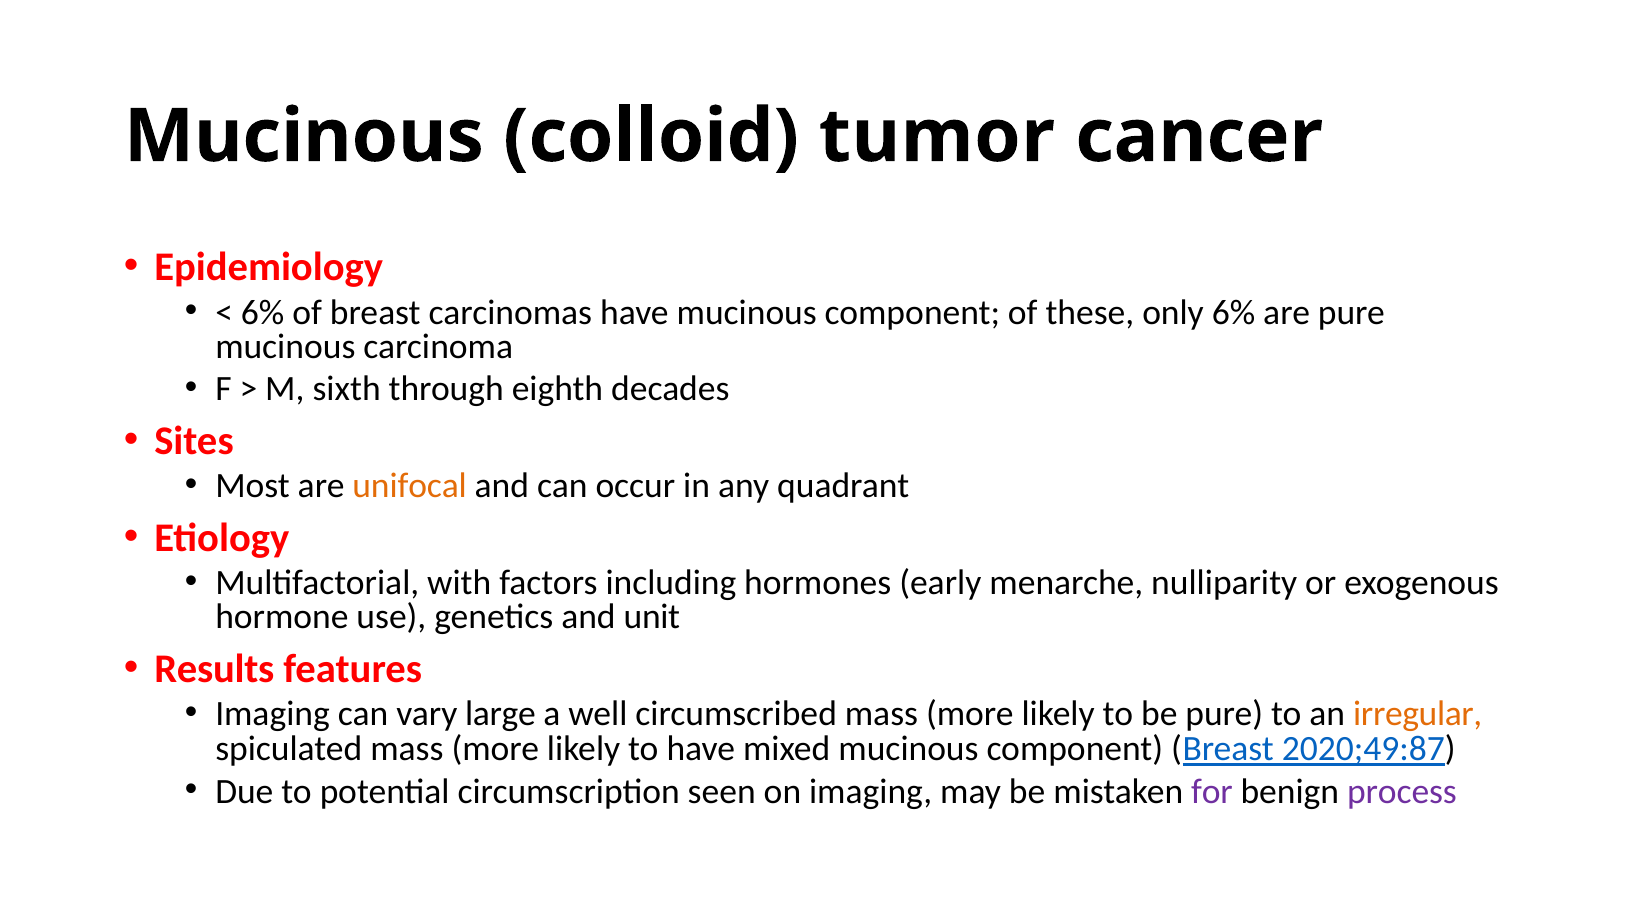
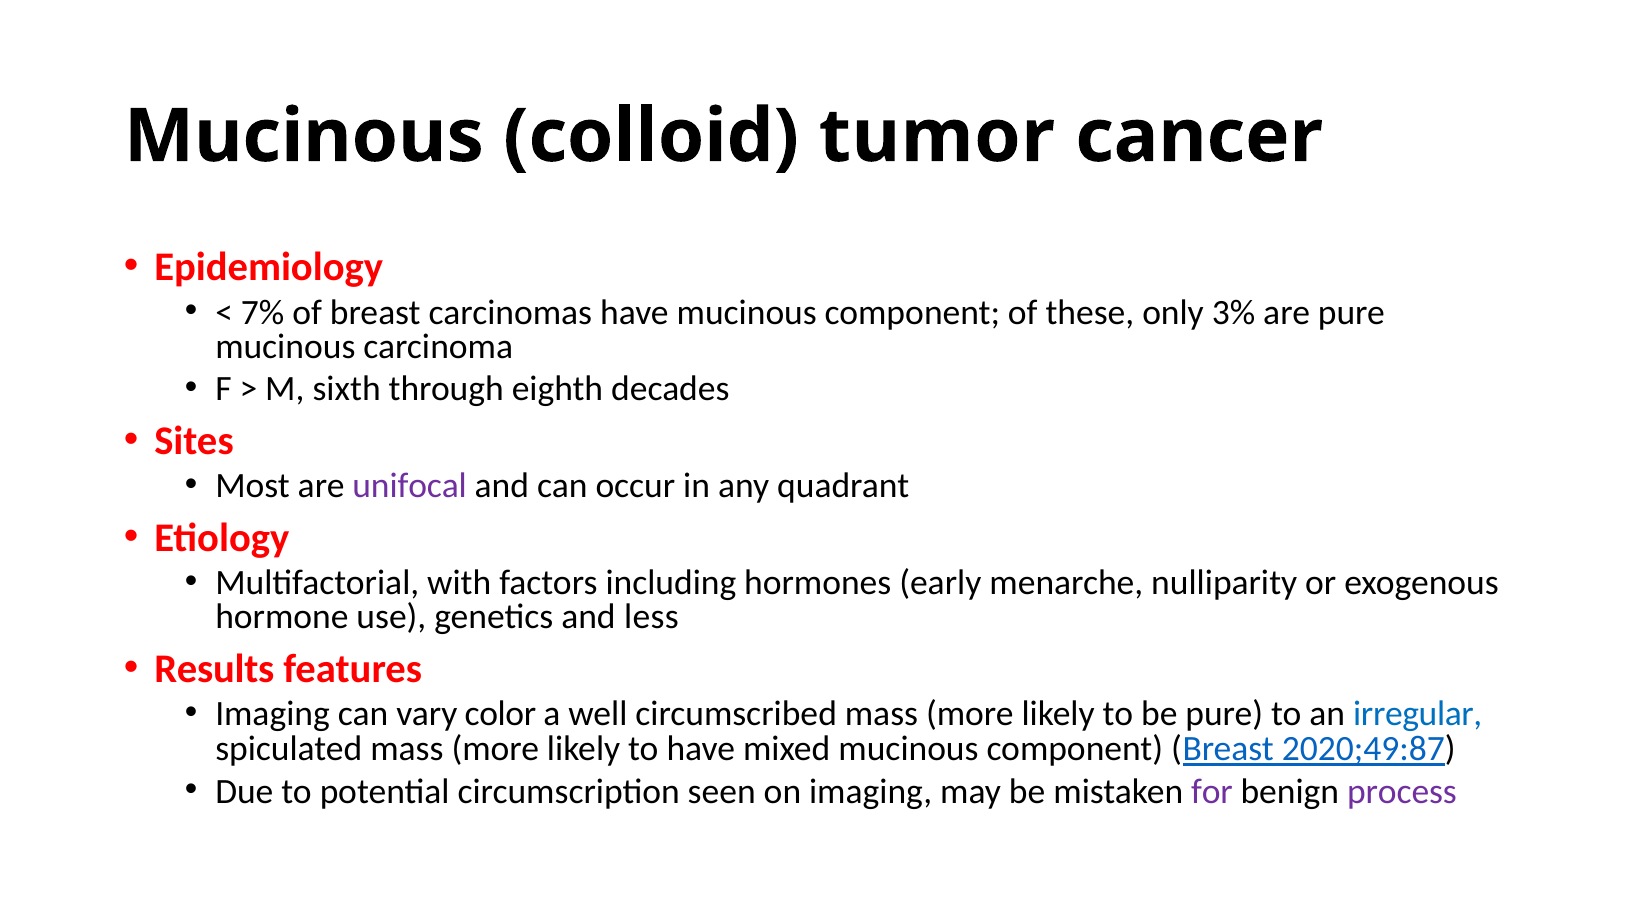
6%: 6% -> 7% (263, 312)
only 6%: 6% -> 3% (1234, 312)
unifocal colour: orange -> purple (410, 486)
unit: unit -> less (652, 617)
large: large -> color (500, 714)
irregular colour: orange -> blue (1418, 714)
